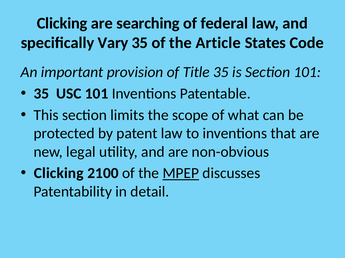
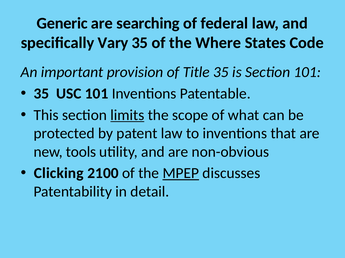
Clicking: Clicking -> Generic (62, 23)
Article: Article -> Where (218, 43)
limits underline: none -> present (127, 115)
legal: legal -> tools (81, 152)
